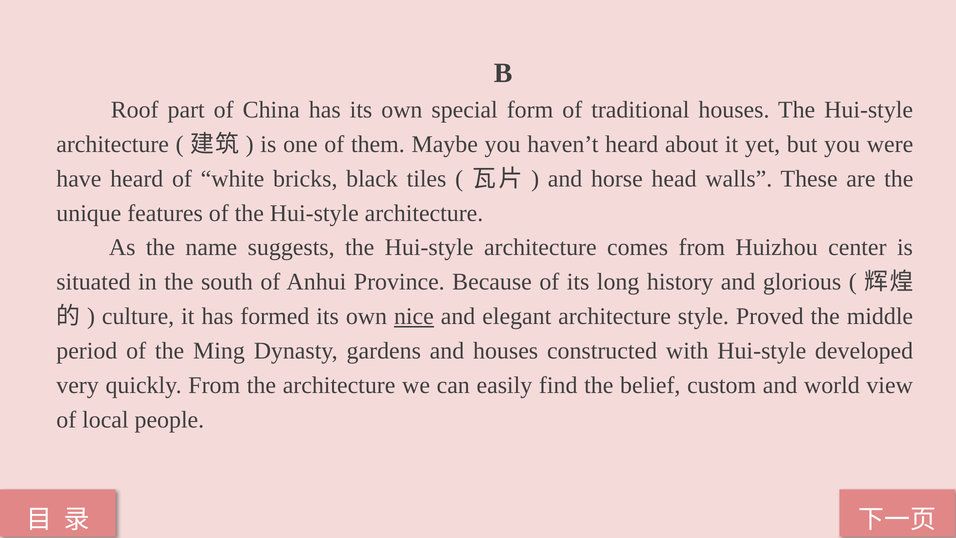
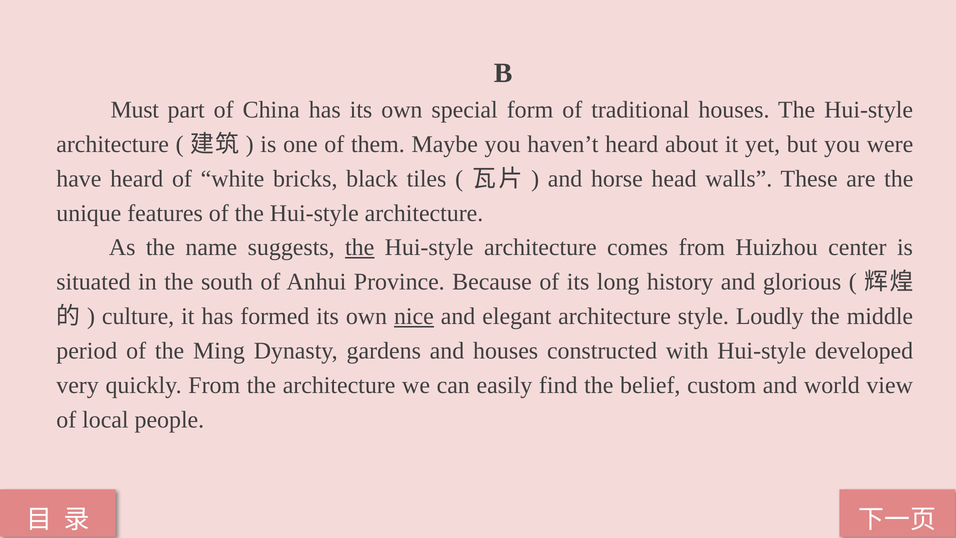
Roof: Roof -> Must (135, 110)
the underline: none -> present (360, 247)
Proved: Proved -> Loudly (770, 316)
